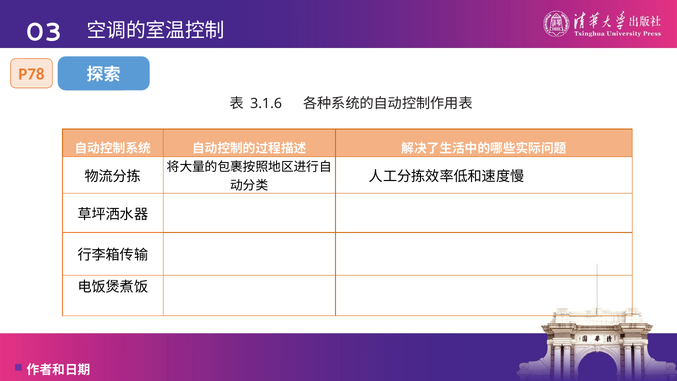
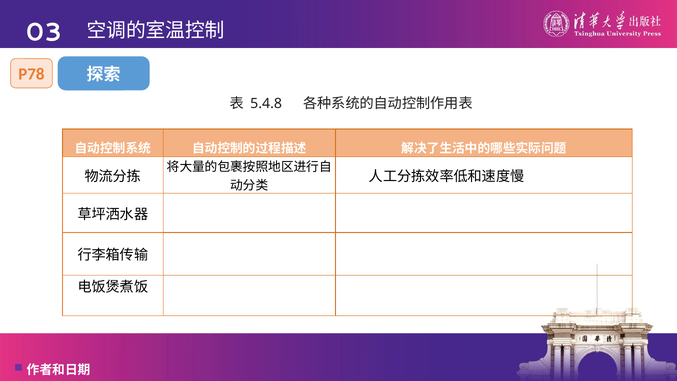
3.1.6: 3.1.6 -> 5.4.8 (266, 103)
